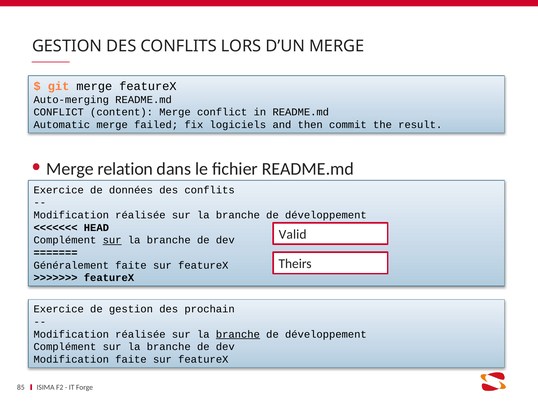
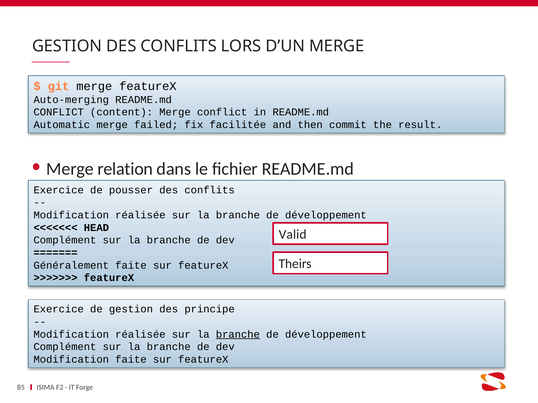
logiciels: logiciels -> facilitée (238, 125)
données: données -> pousser (131, 190)
sur underline: present -> none (112, 240)
prochain: prochain -> principe (210, 310)
